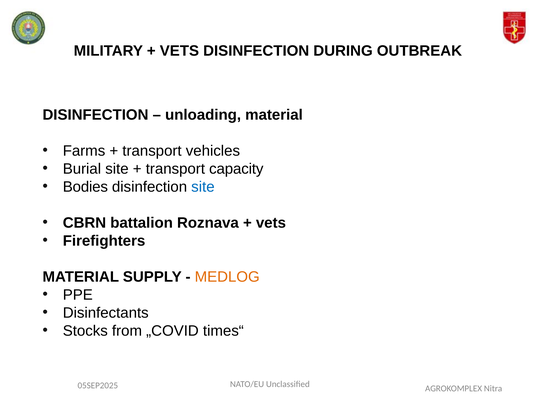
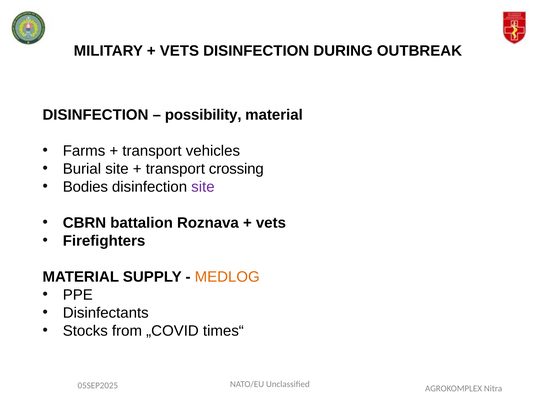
unloading: unloading -> possibility (203, 115)
capacity: capacity -> crossing (236, 169)
site colour: blue -> purple (203, 187)
